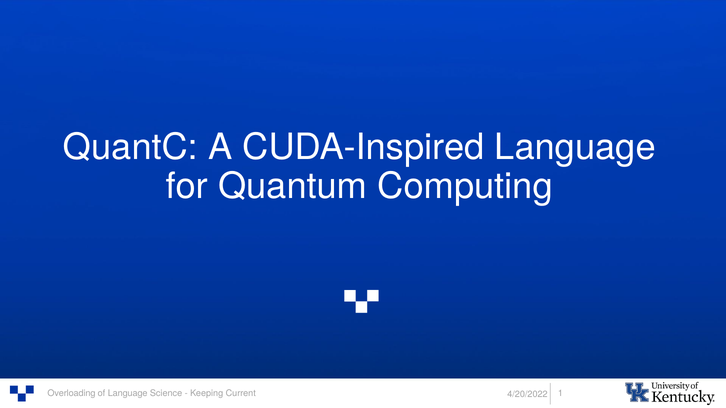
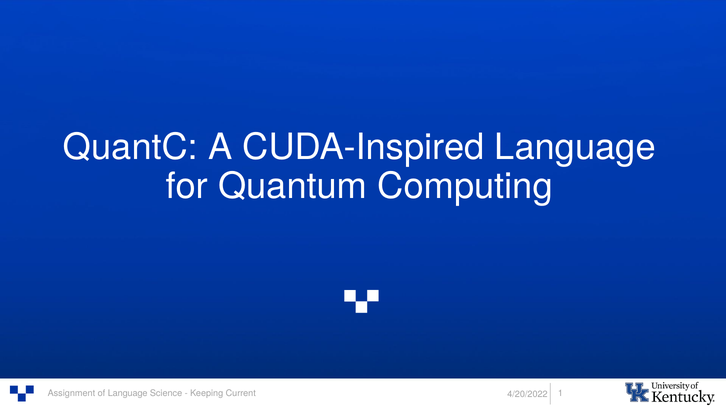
Overloading: Overloading -> Assignment (71, 394)
